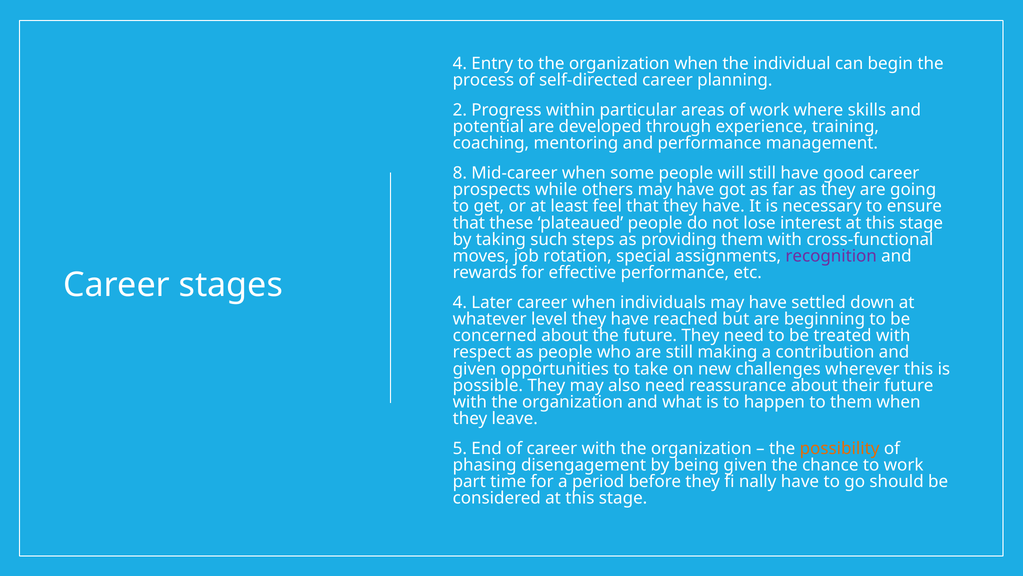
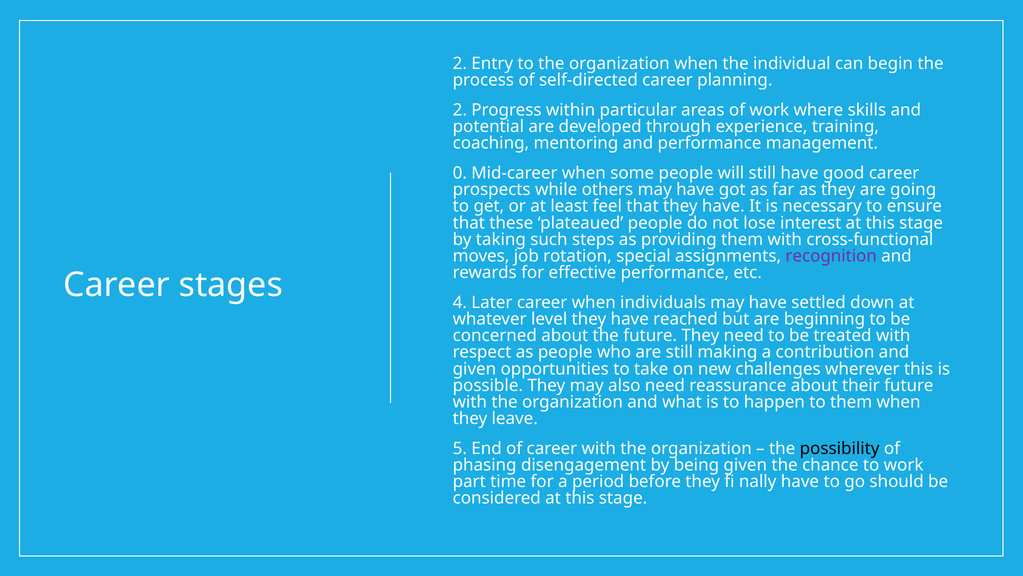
4: 4 -> 2 (460, 63)
8: 8 -> 0 (460, 173)
possibility colour: orange -> black (840, 448)
